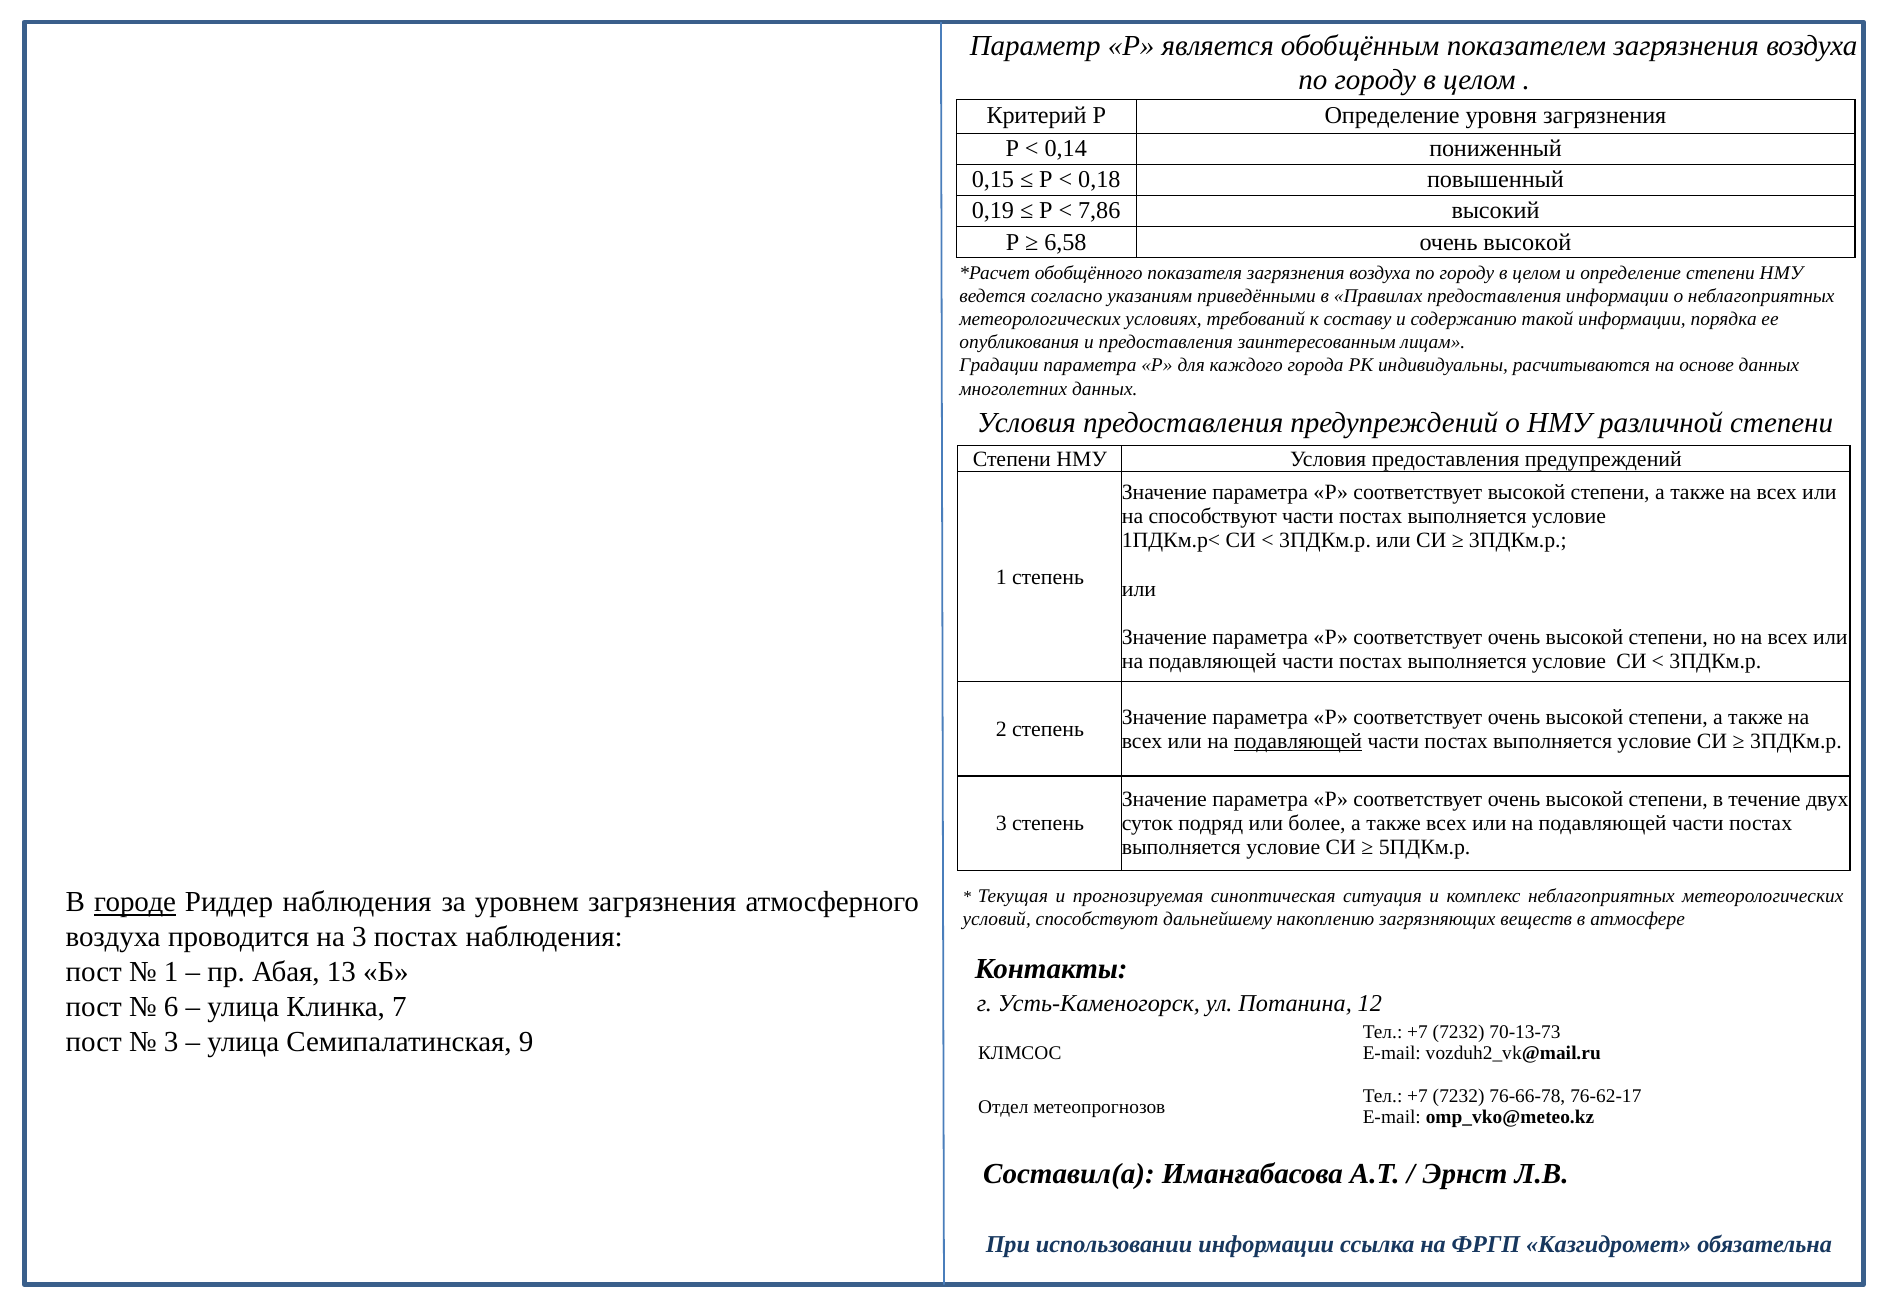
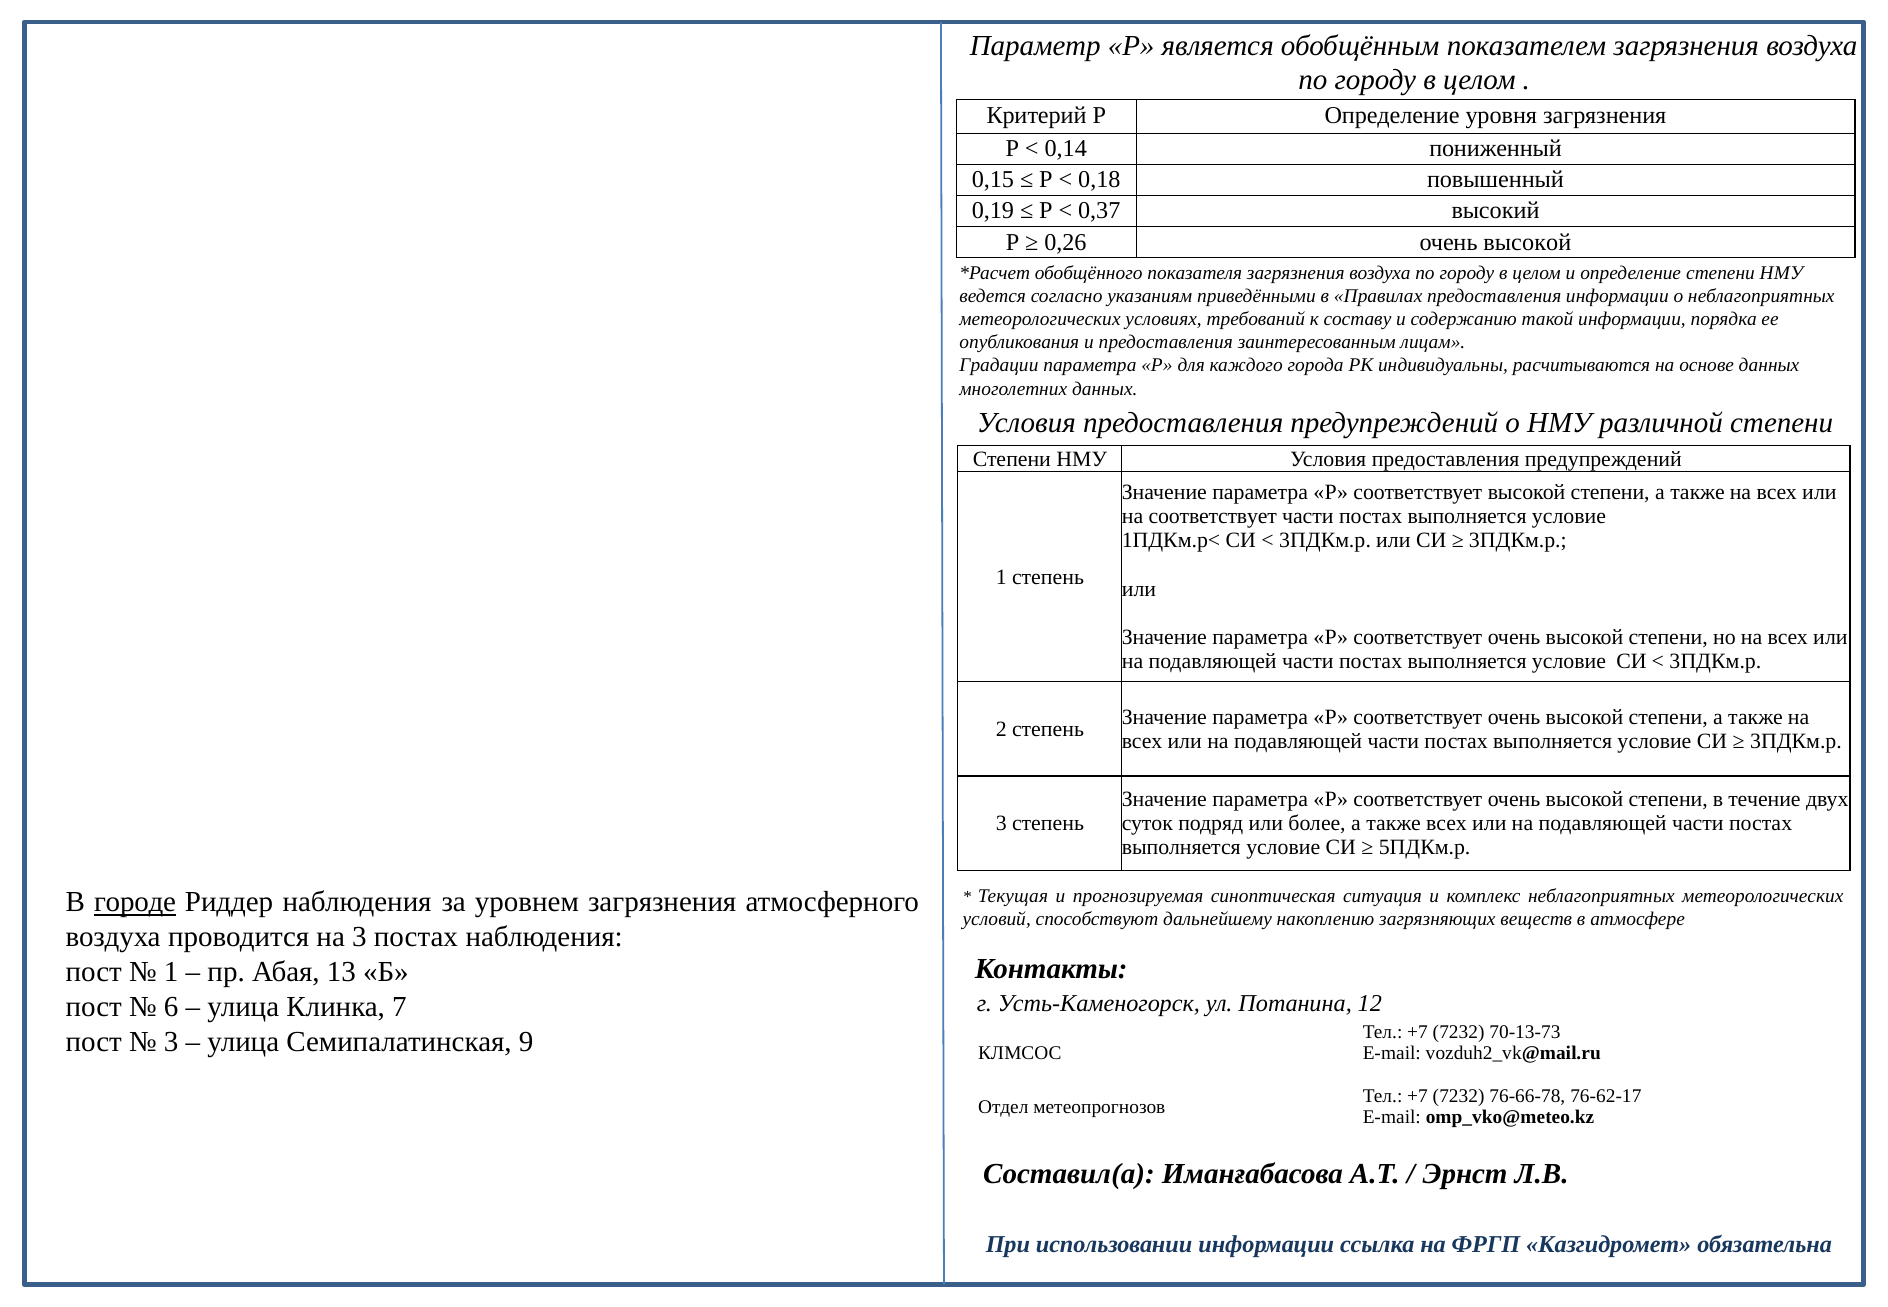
7,86: 7,86 -> 0,37 (1099, 211)
6,58: 6,58 -> 0,26 (1066, 242)
на способствуют: способствуют -> соответствует (1213, 517)
подавляющей underline: present -> none (1298, 741)
